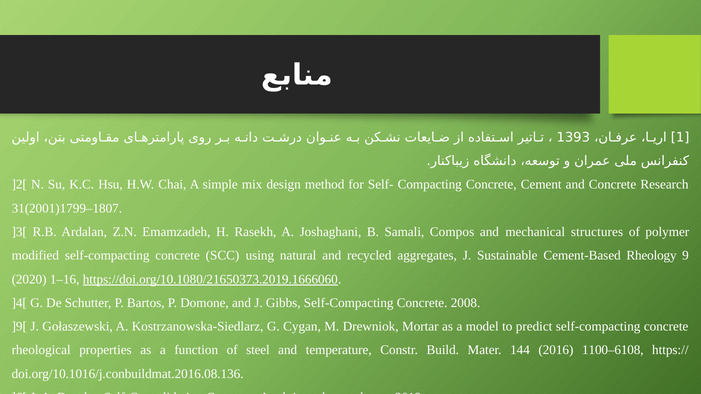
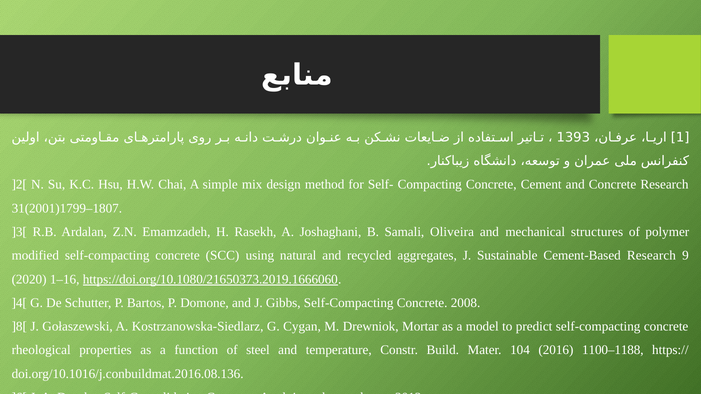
Compos: Compos -> Oliveira (452, 232)
Cement-Based Rheology: Rheology -> Research (651, 256)
]9[: ]9[ -> ]8[ (19, 327)
144: 144 -> 104 (520, 350)
1100–6108: 1100–6108 -> 1100–1188 (613, 350)
